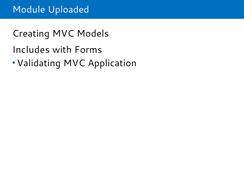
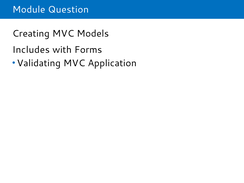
Uploaded: Uploaded -> Question (68, 10)
